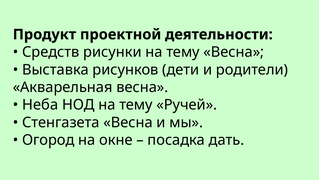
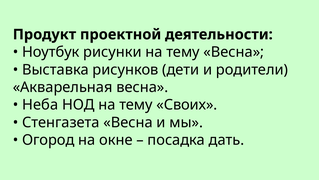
Средств: Средств -> Ноутбук (51, 52)
Ручей: Ручей -> Своих (187, 105)
